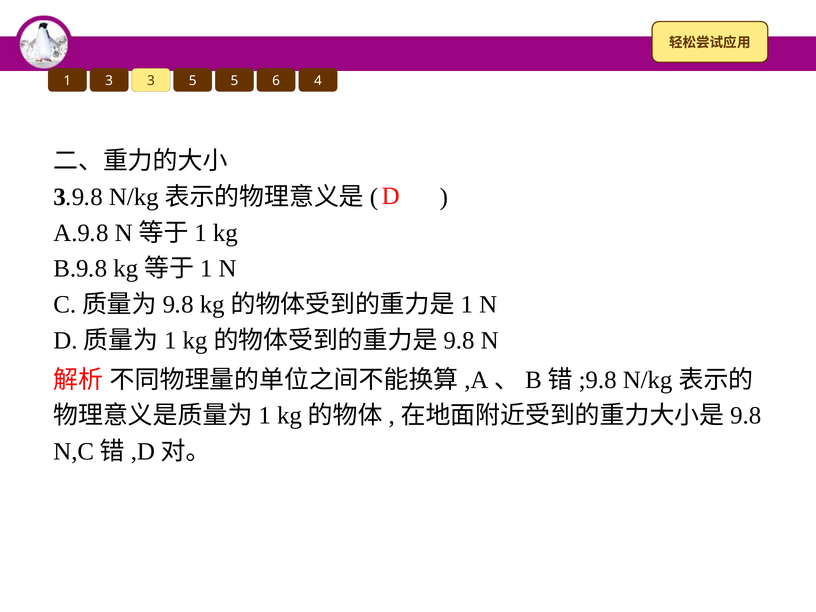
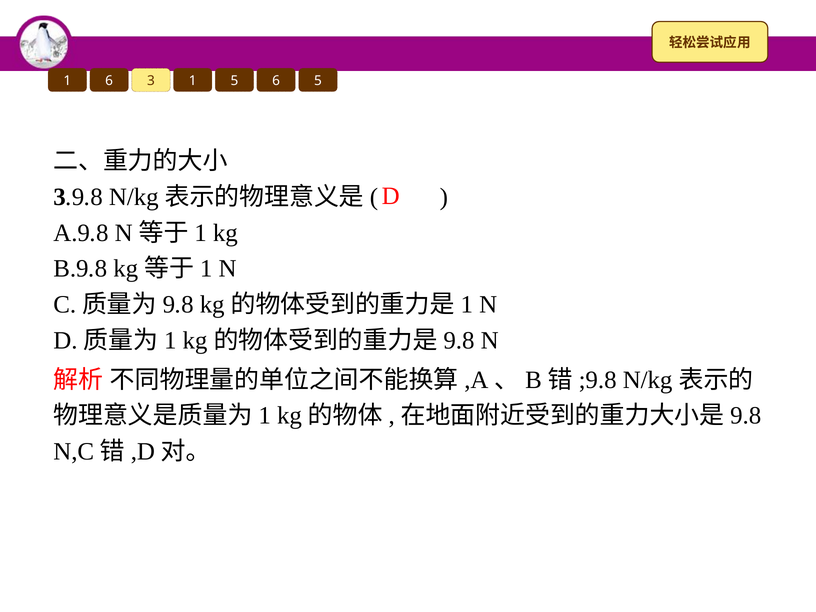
1 3: 3 -> 6 (109, 81)
3 5: 5 -> 1 (193, 81)
5 4: 4 -> 5 (318, 81)
